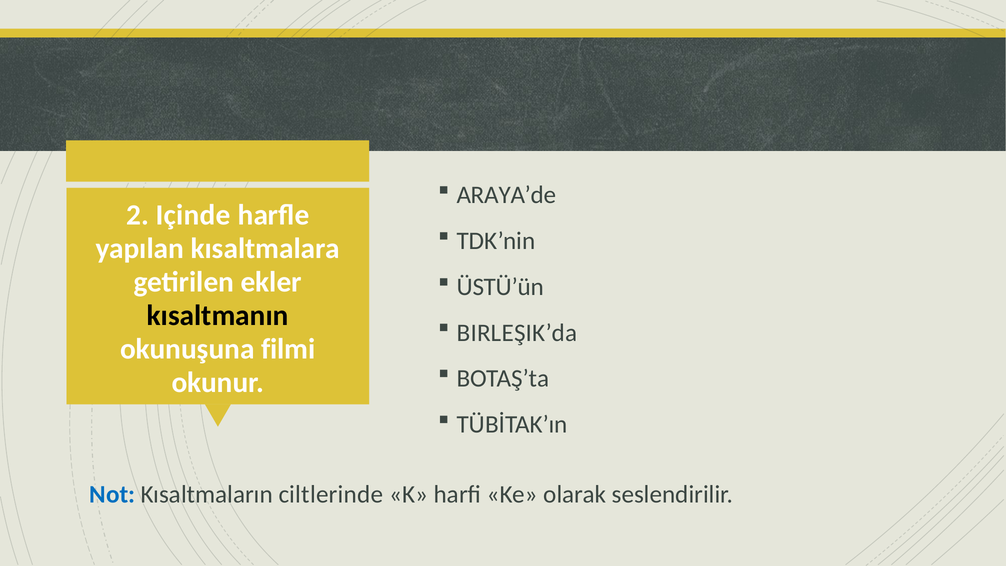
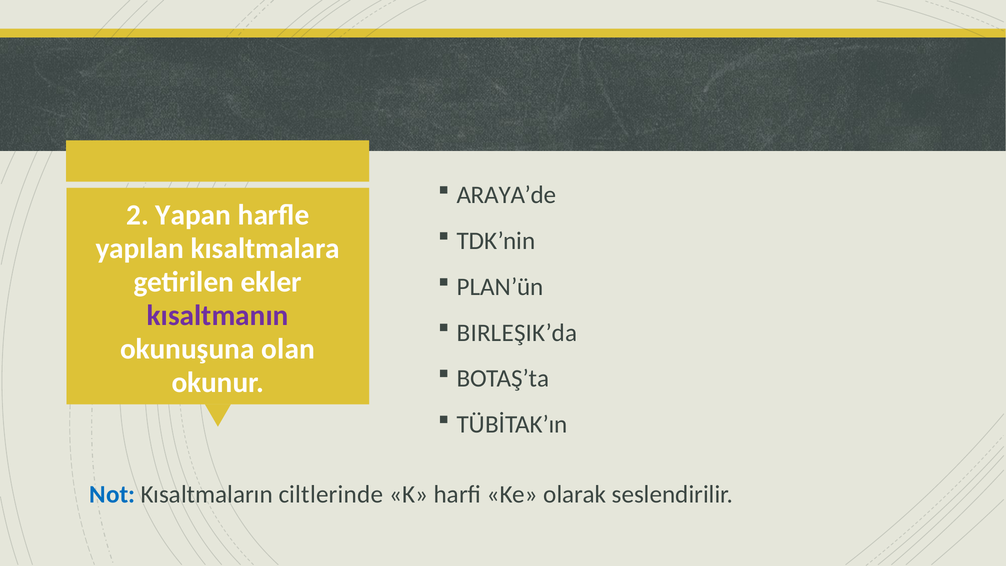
Içinde: Içinde -> Yapan (193, 215)
ÜSTÜ’ün: ÜSTÜ’ün -> PLAN’ün (500, 287)
kısaltmanın colour: black -> purple (218, 316)
filmi: filmi -> olan (288, 349)
